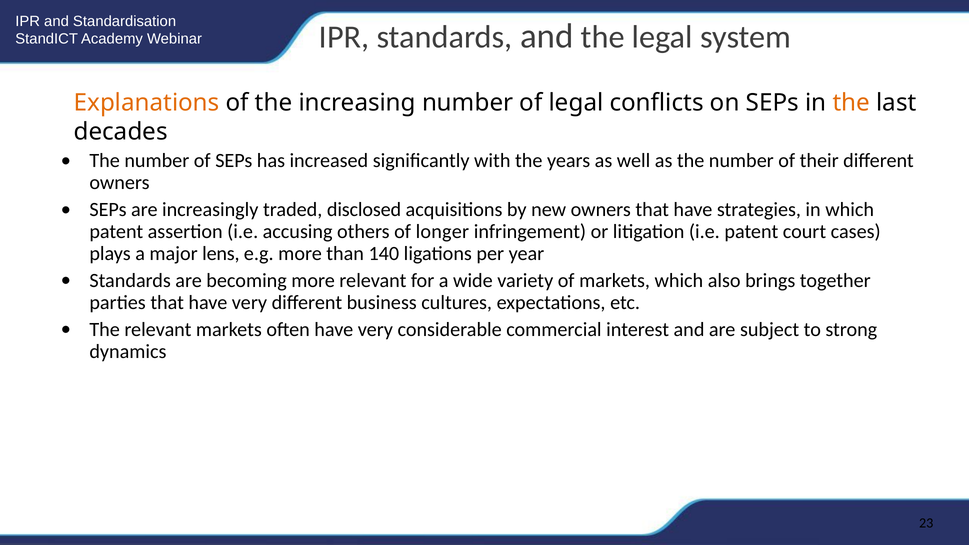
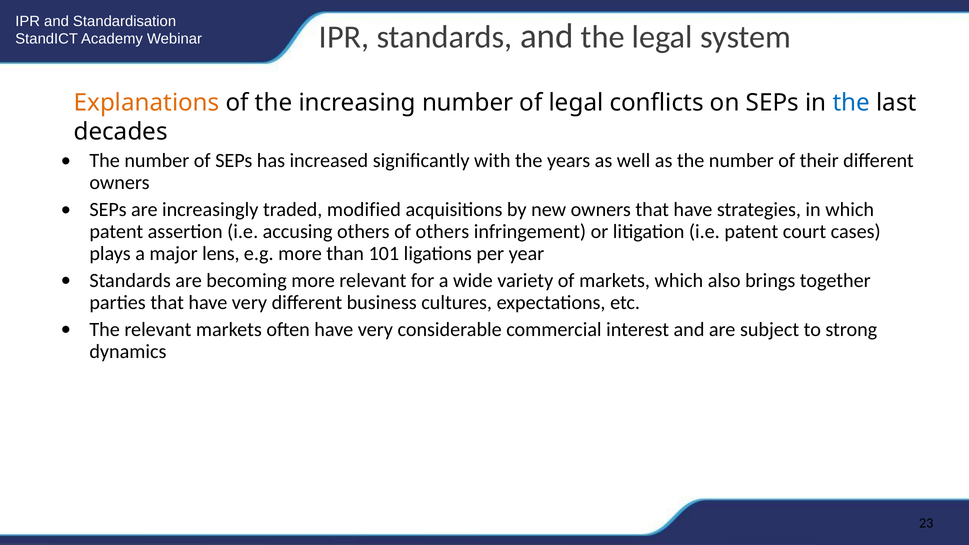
the colour: orange -> blue (851, 103)
disclosed: disclosed -> modified (364, 210)
of longer: longer -> others (442, 232)
140: 140 -> 101 (384, 253)
